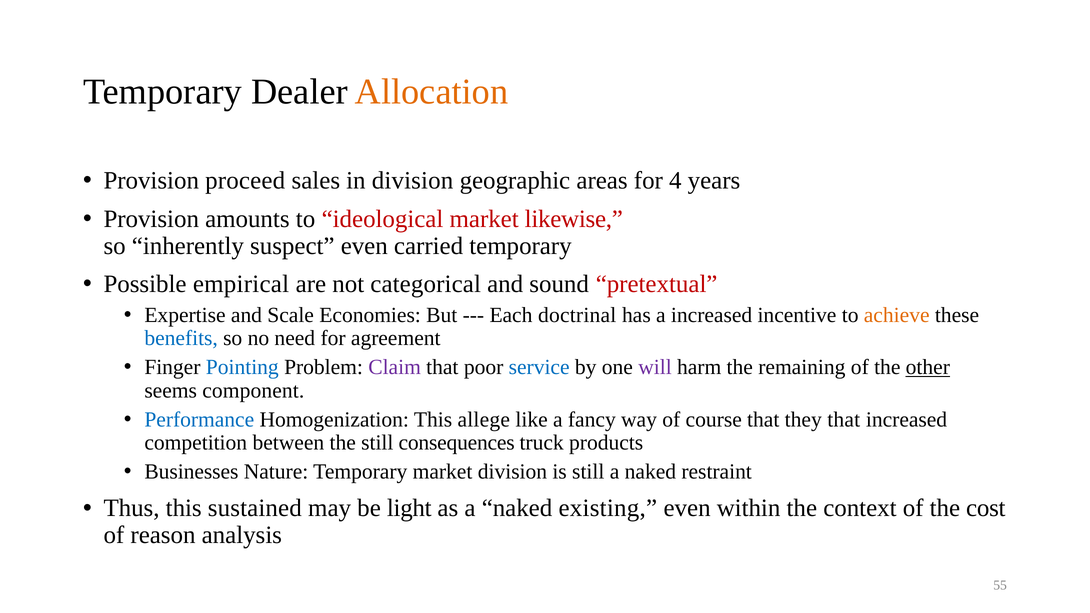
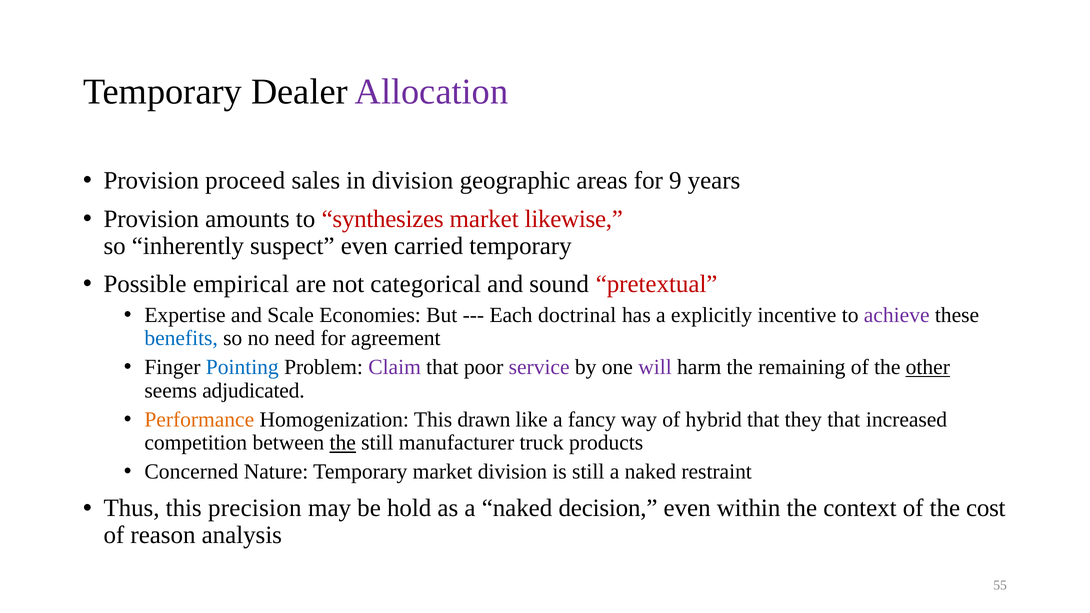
Allocation colour: orange -> purple (432, 92)
4: 4 -> 9 (675, 181)
ideological: ideological -> synthesizes (383, 219)
a increased: increased -> explicitly (712, 315)
achieve colour: orange -> purple (897, 315)
service colour: blue -> purple (539, 367)
component: component -> adjudicated (253, 391)
Performance colour: blue -> orange (199, 420)
allege: allege -> drawn (484, 420)
course: course -> hybrid (714, 420)
the underline: none -> present (343, 443)
consequences: consequences -> manufacturer (456, 443)
Businesses: Businesses -> Concerned (191, 472)
sustained: sustained -> precision (255, 508)
light: light -> hold (409, 508)
existing: existing -> decision (608, 508)
